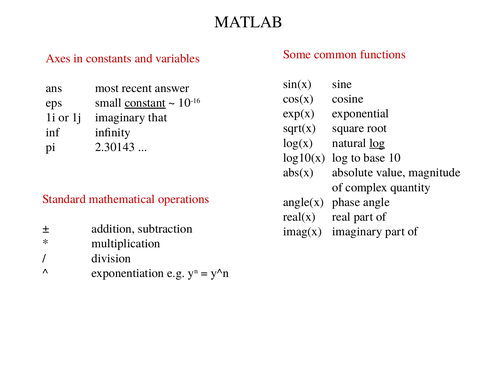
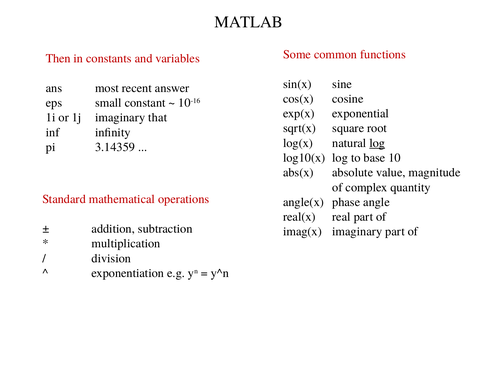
Axes: Axes -> Then (58, 59)
constant underline: present -> none (145, 103)
2.30143: 2.30143 -> 3.14359 (115, 147)
